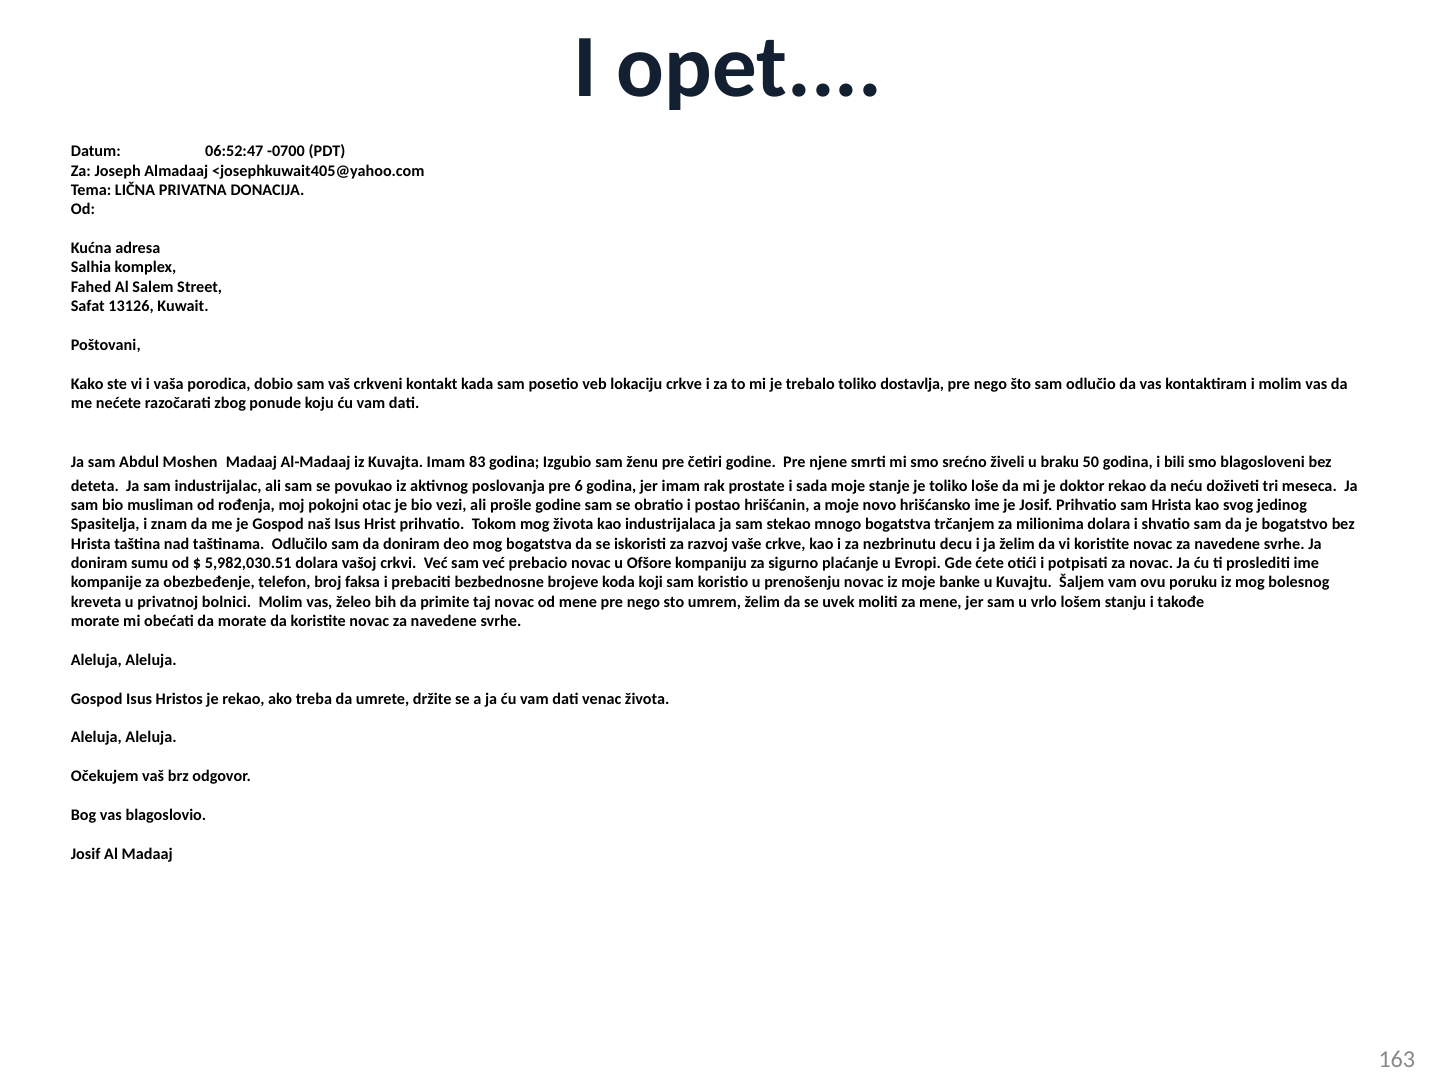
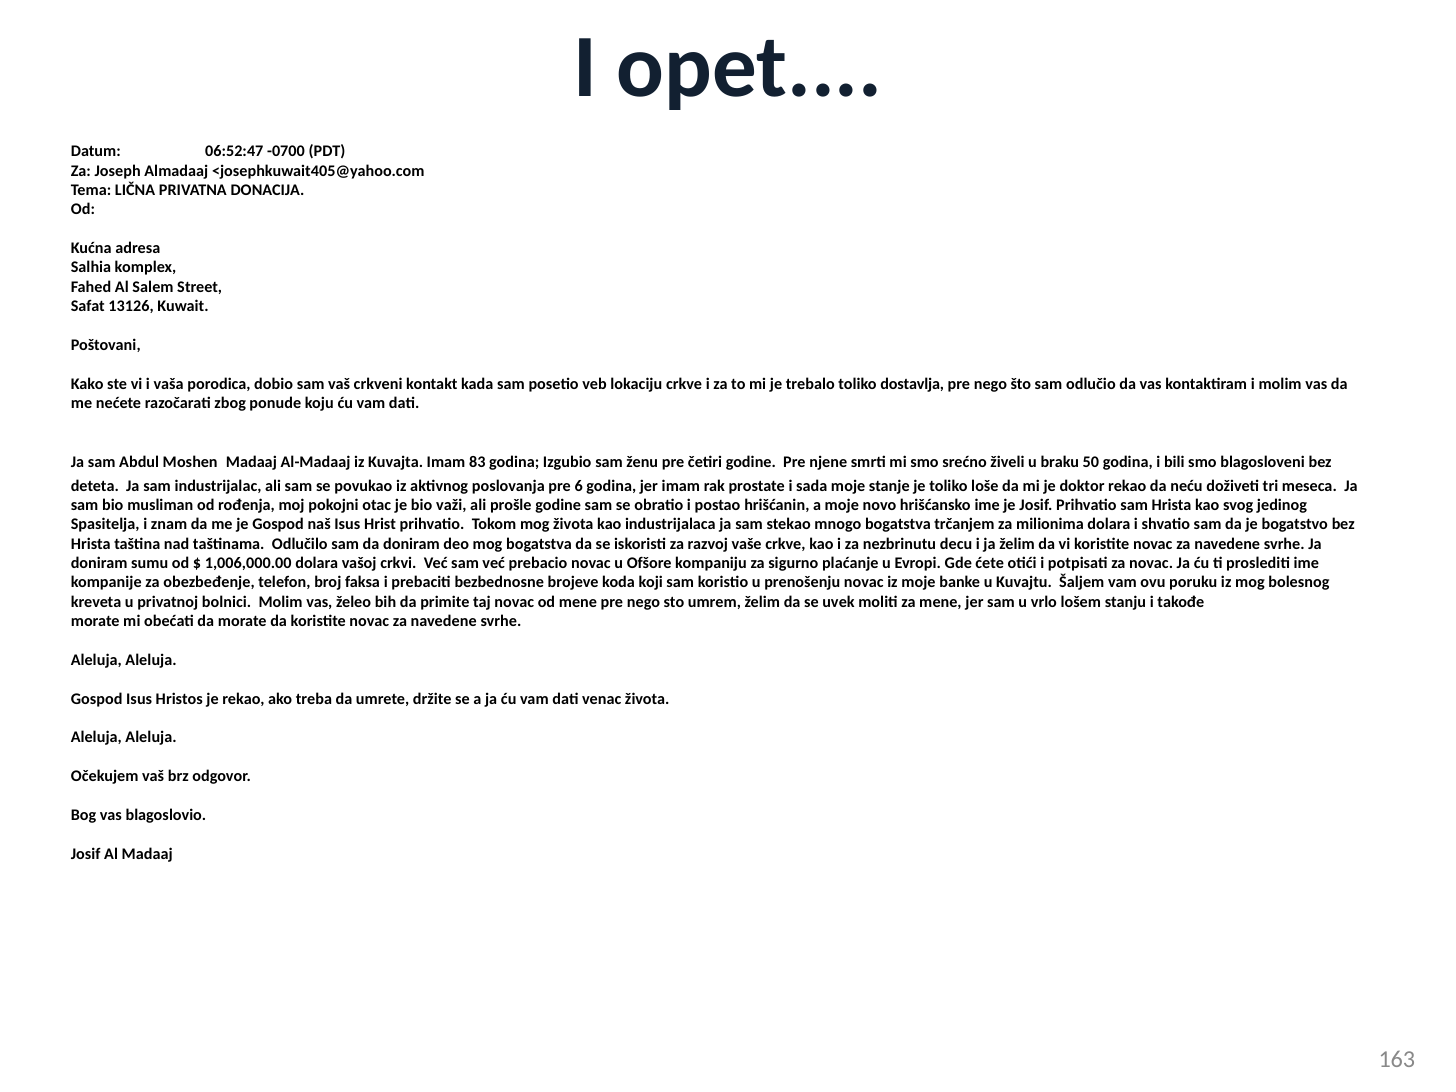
vezi: vezi -> važi (451, 505)
5,982,030.51: 5,982,030.51 -> 1,006,000.00 (248, 563)
